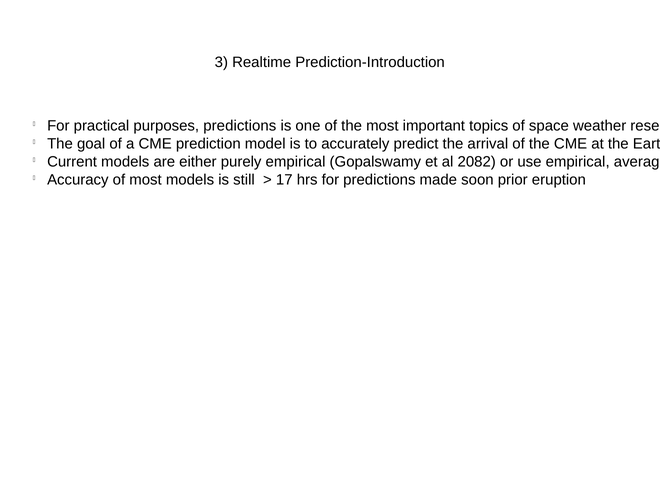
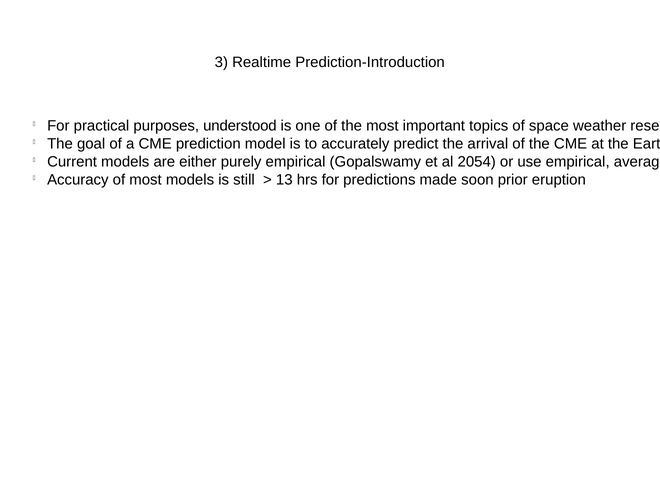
purposes predictions: predictions -> understood (240, 126)
2082: 2082 -> 2054 (477, 162)
17: 17 -> 13 (284, 180)
